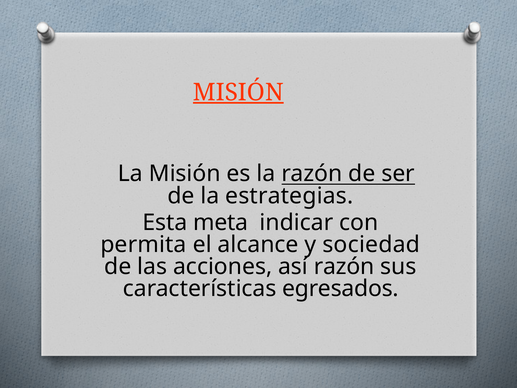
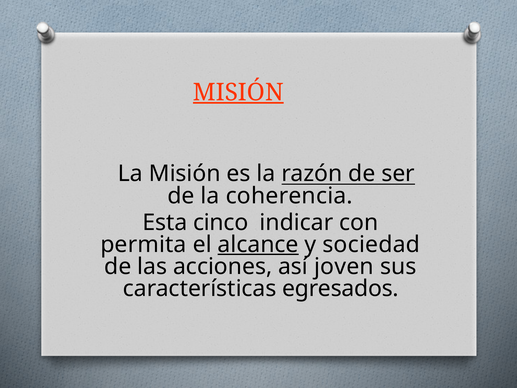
estrategias: estrategias -> coherencia (289, 196)
meta: meta -> cinco (221, 222)
alcance underline: none -> present (258, 244)
así razón: razón -> joven (344, 266)
